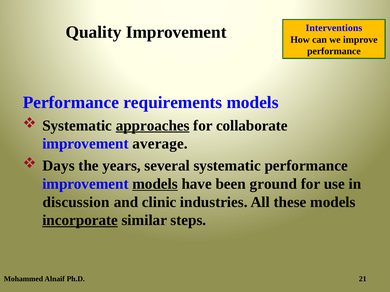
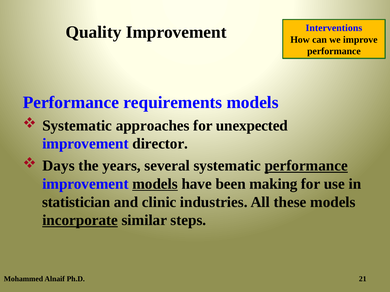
approaches underline: present -> none (153, 126)
collaborate: collaborate -> unexpected (252, 126)
average: average -> director (160, 144)
performance underline: none -> present (306, 166)
ground: ground -> making (273, 184)
discussion: discussion -> statistician (76, 202)
